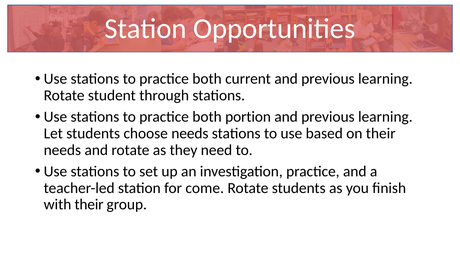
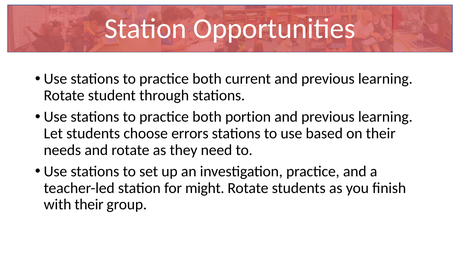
choose needs: needs -> errors (190, 133)
come: come -> might (205, 188)
